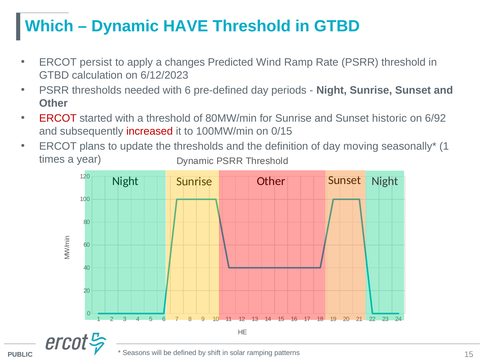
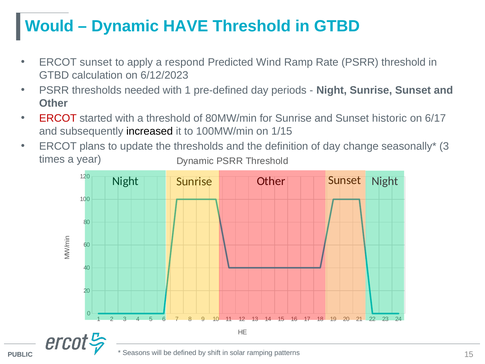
Which: Which -> Would (49, 26)
ERCOT persist: persist -> sunset (96, 62)
changes: changes -> respond (185, 62)
with 6: 6 -> 1 (188, 90)
6/92: 6/92 -> 6/17 (435, 118)
increased colour: red -> black (150, 131)
0/15: 0/15 -> 1/15 (282, 131)
moving: moving -> change (361, 146)
1: 1 -> 3 (444, 146)
